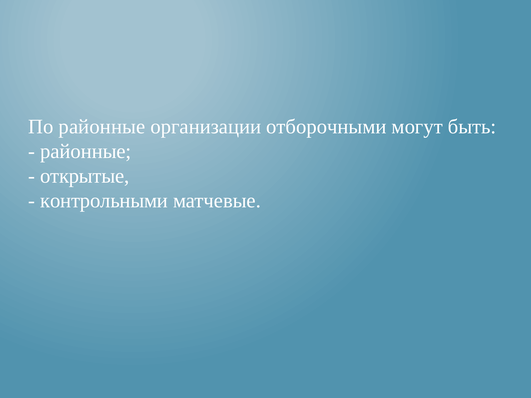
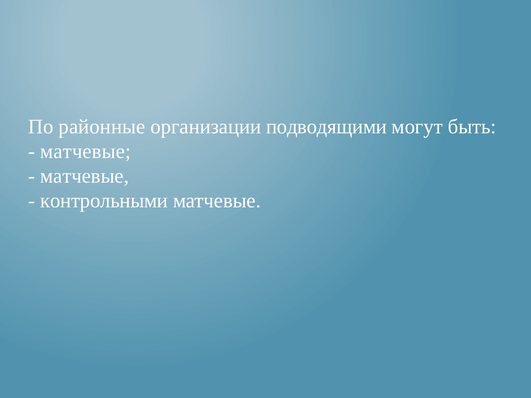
отборочными: отборочными -> подводящими (326, 127)
районные: районные -> матчевые (86, 151)
открытые: открытые -> матчевые (85, 176)
